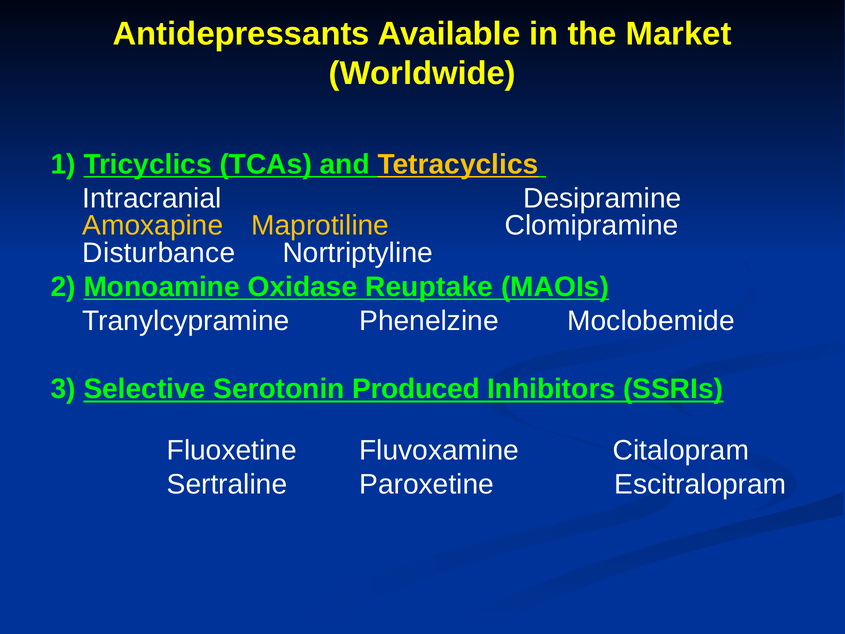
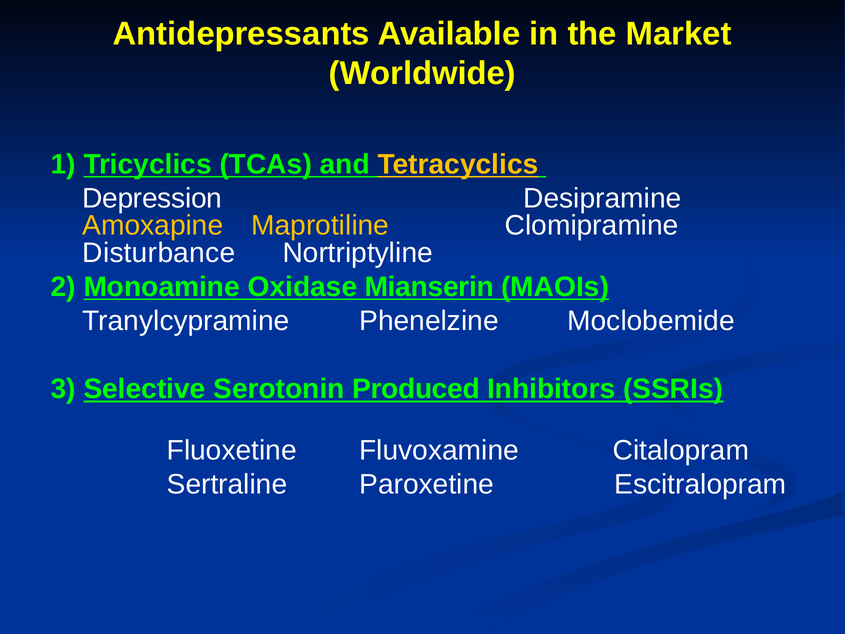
Intracranial: Intracranial -> Depression (152, 199)
Reuptake: Reuptake -> Mianserin (429, 287)
